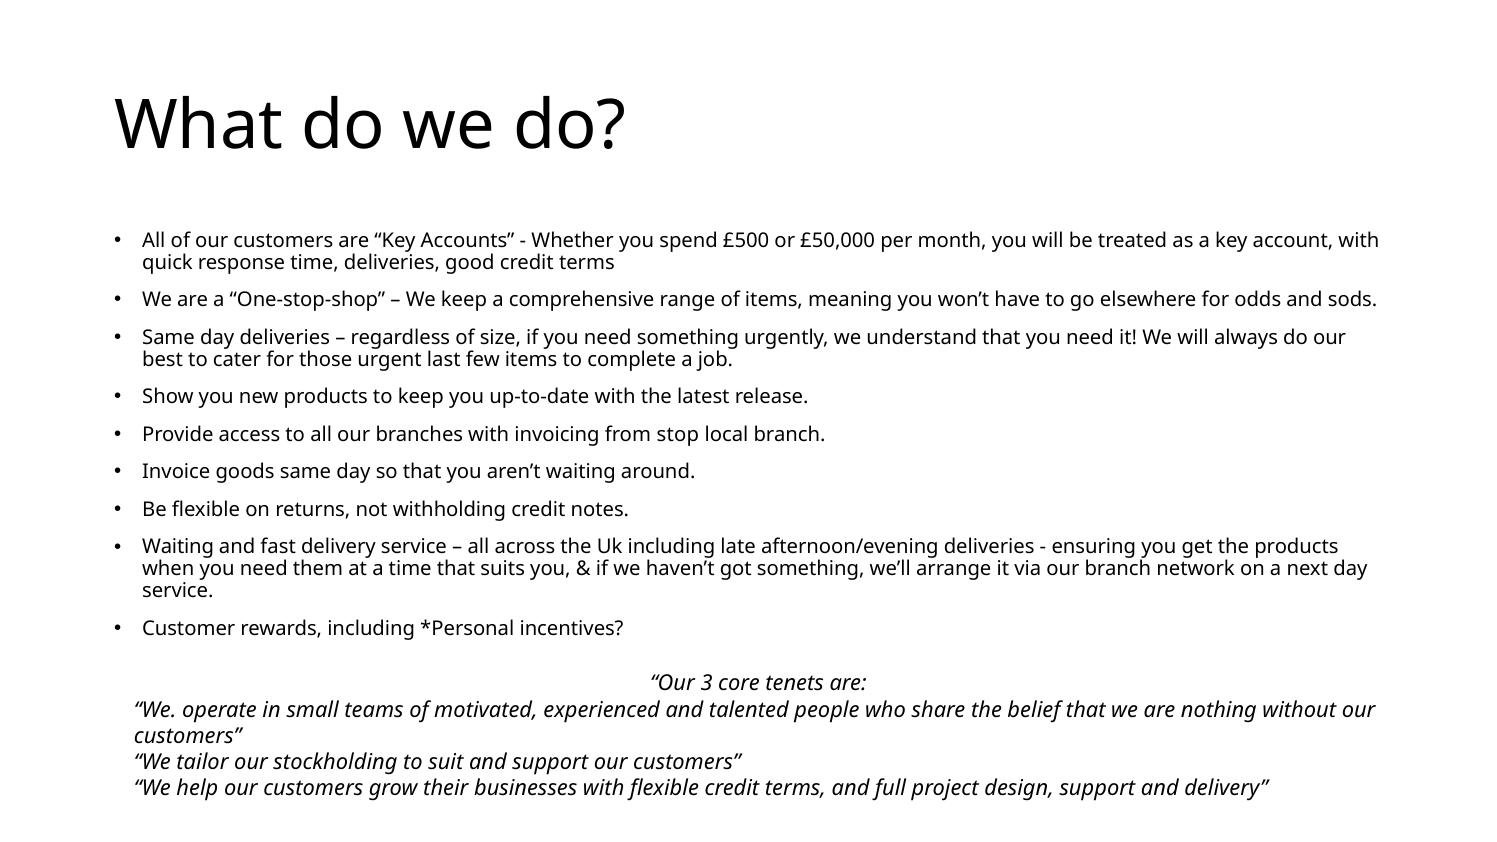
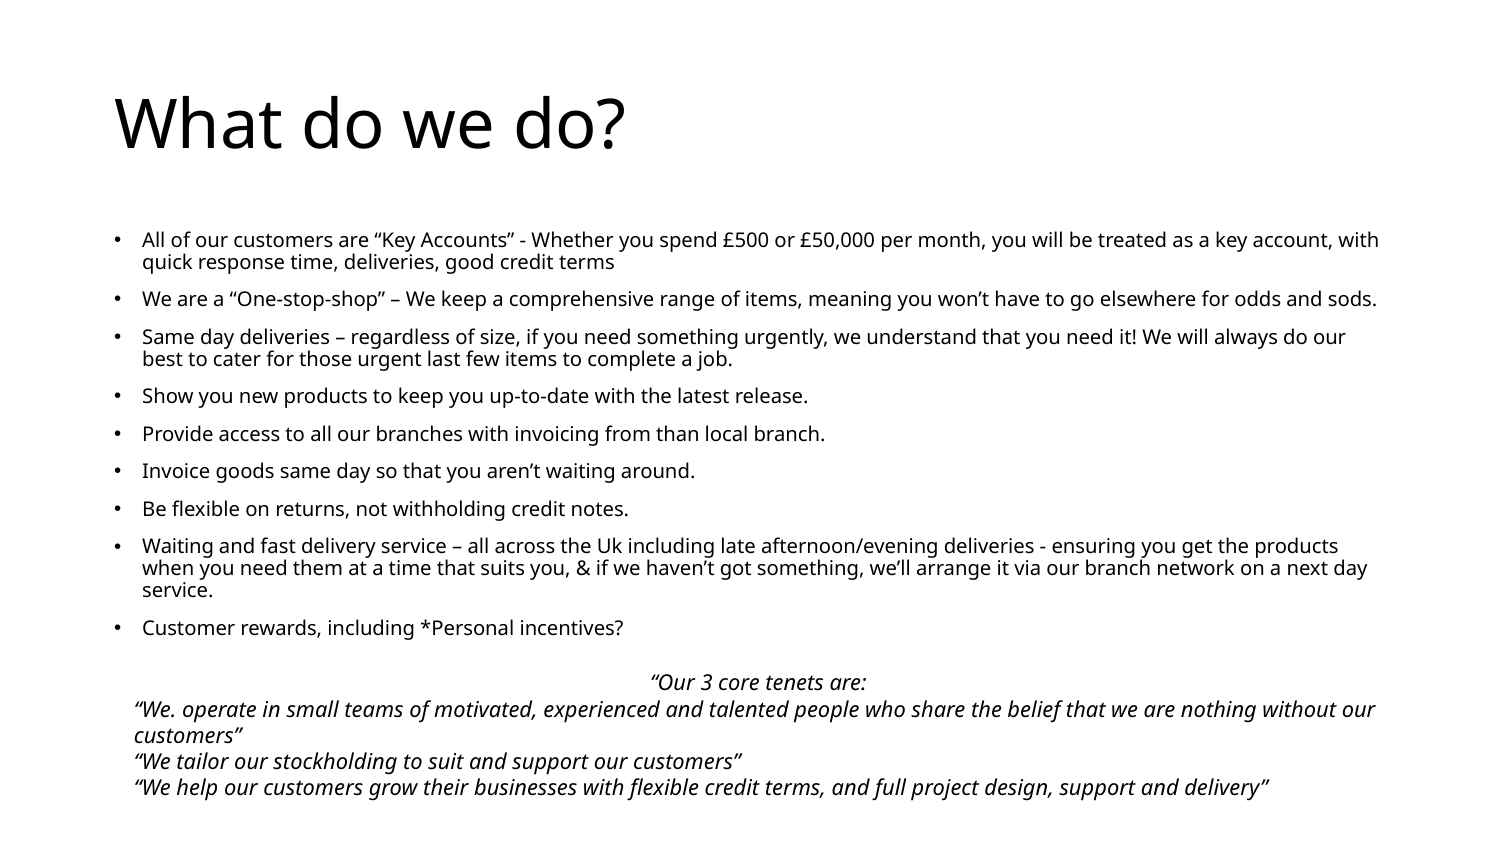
stop: stop -> than (678, 435)
